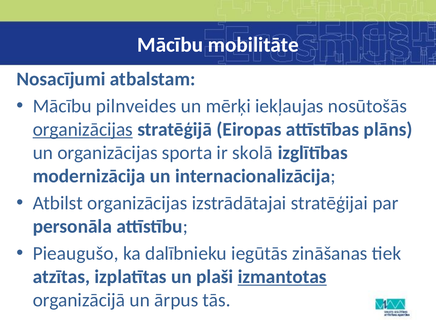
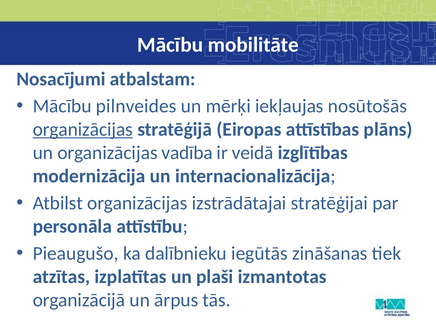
sporta: sporta -> vadība (187, 153)
skolā: skolā -> veidā (253, 153)
izmantotas underline: present -> none (282, 277)
